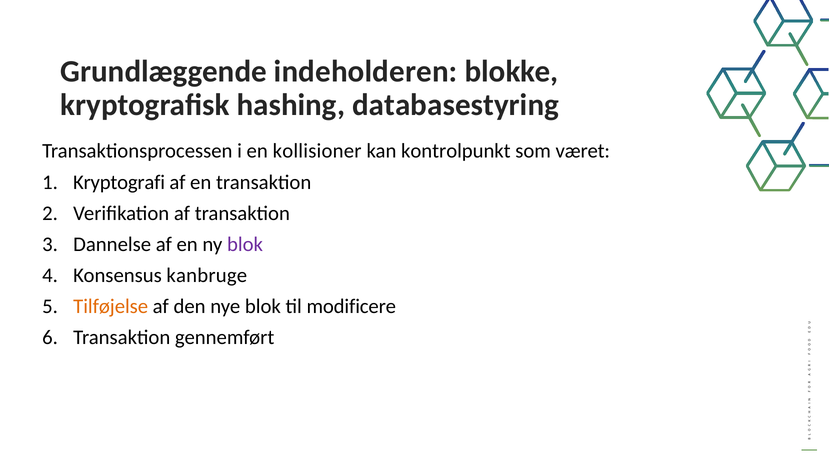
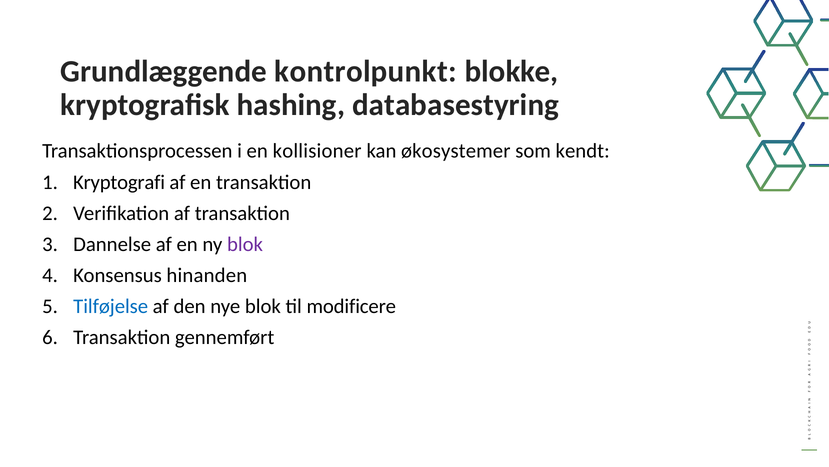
indeholderen: indeholderen -> kontrolpunkt (366, 71)
kontrolpunkt: kontrolpunkt -> økosystemer (456, 151)
været: været -> kendt (583, 151)
kanbruge: kanbruge -> hinanden (207, 275)
Tilføjelse colour: orange -> blue (111, 306)
